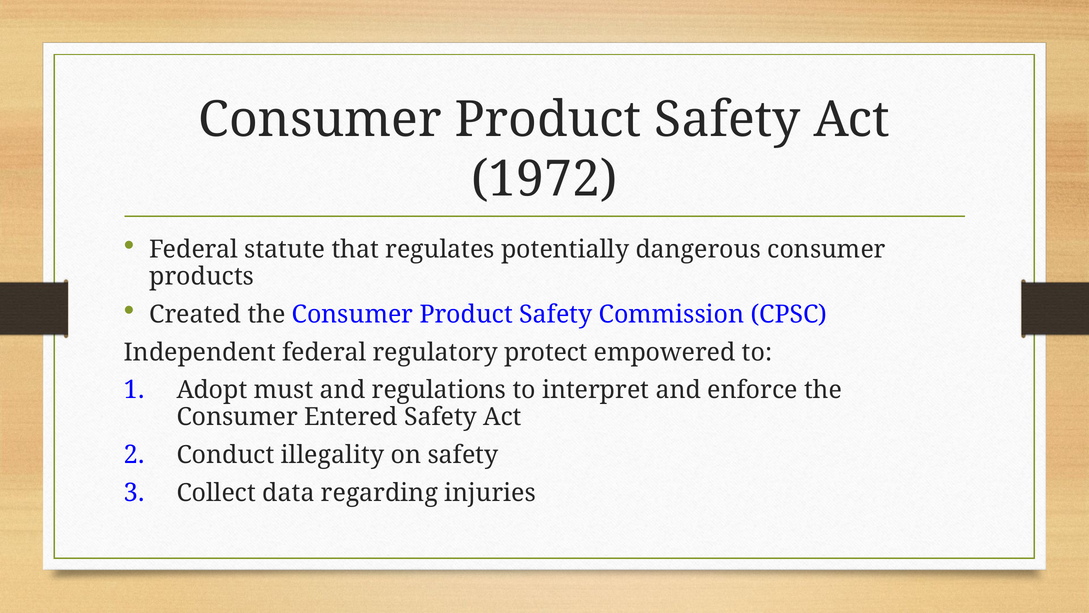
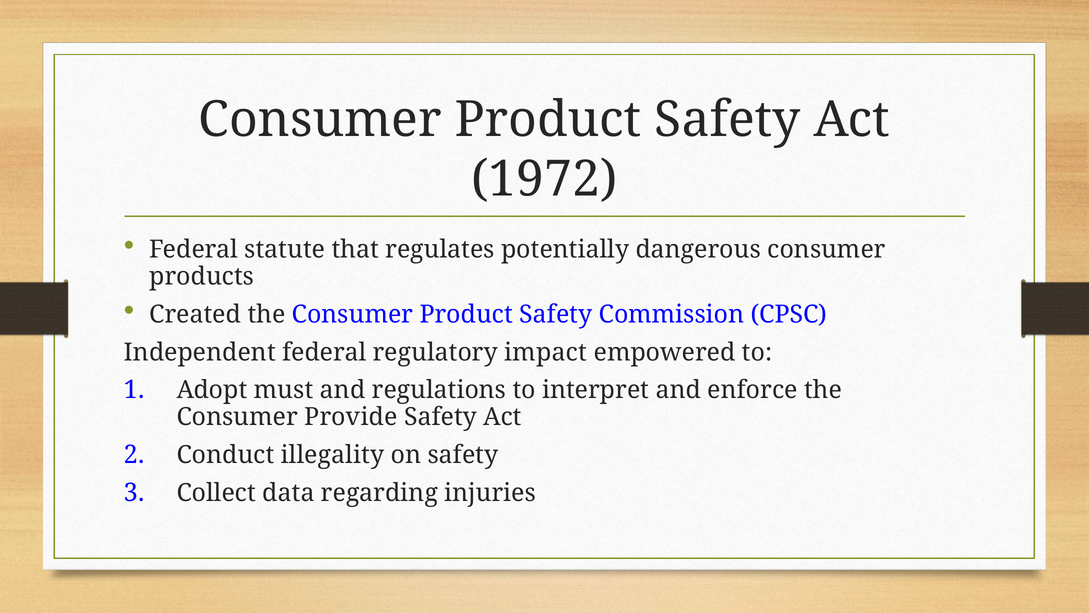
protect: protect -> impact (546, 352)
Entered: Entered -> Provide (351, 417)
